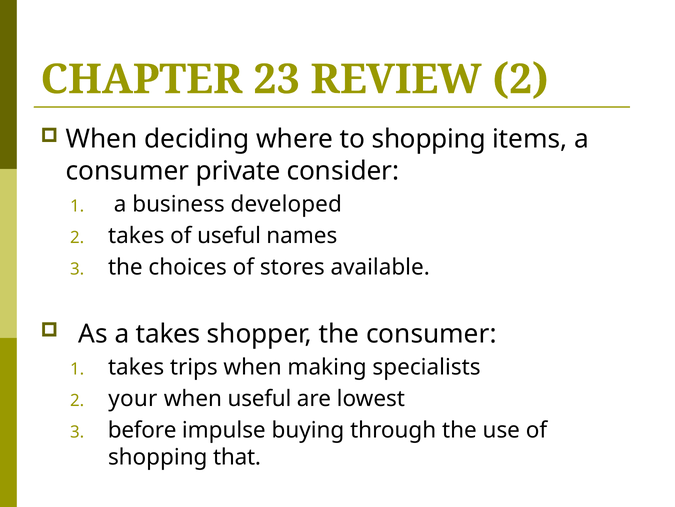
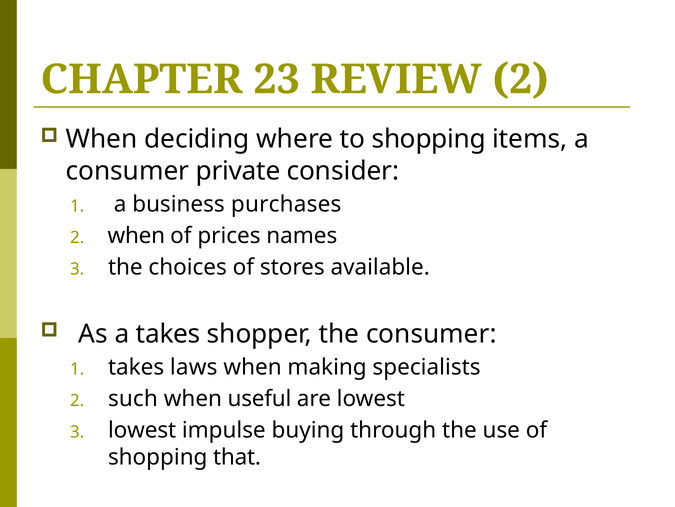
developed: developed -> purchases (286, 204)
2 takes: takes -> when (136, 236)
of useful: useful -> prices (229, 236)
trips: trips -> laws (194, 367)
your: your -> such (133, 398)
before: before -> lowest (142, 430)
